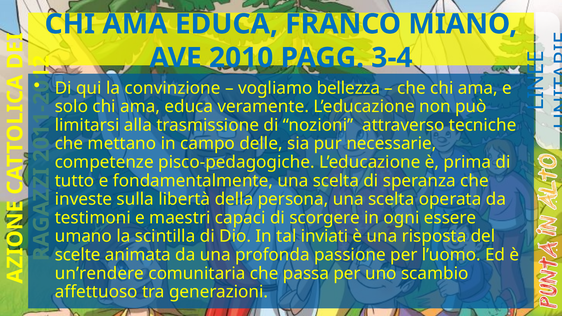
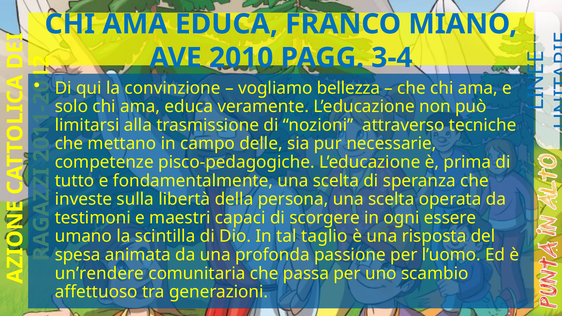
inviati: inviati -> taglio (324, 236)
scelte: scelte -> spesa (78, 255)
